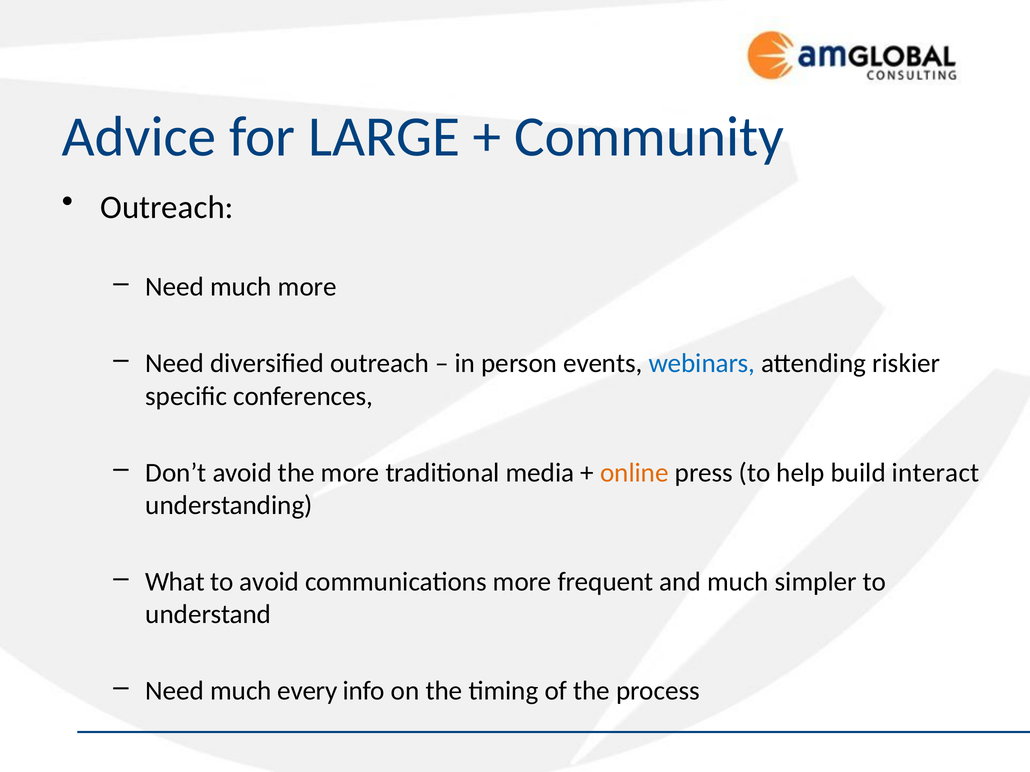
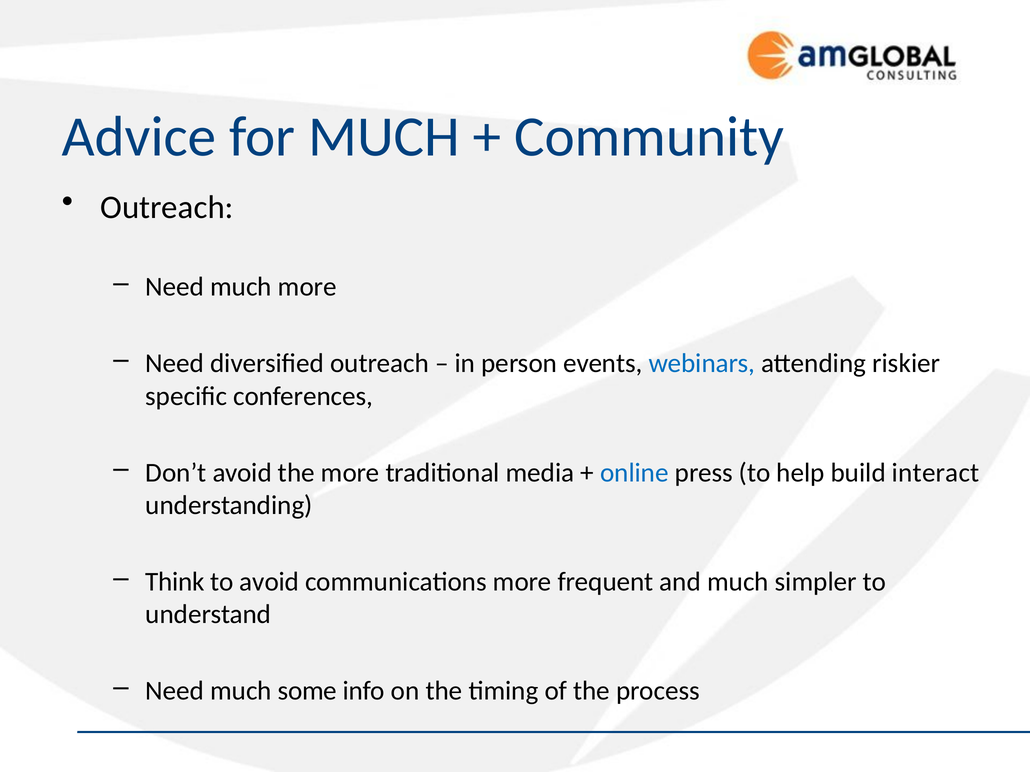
for LARGE: LARGE -> MUCH (384, 137)
online colour: orange -> blue (634, 473)
What: What -> Think (175, 582)
every: every -> some (307, 691)
